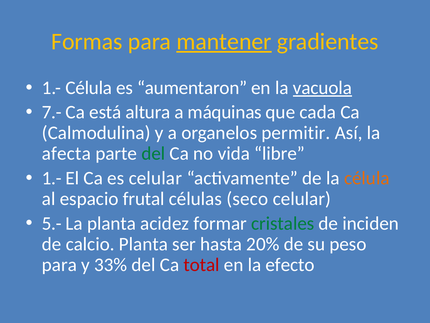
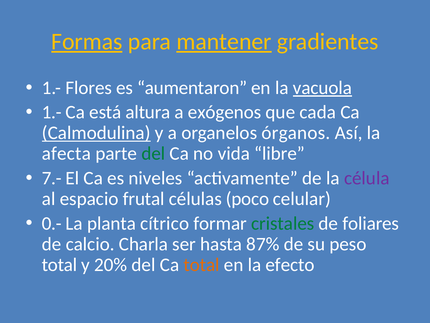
Formas underline: none -> present (87, 41)
1.- Célula: Célula -> Flores (89, 88)
7.-: 7.- -> 1.- (52, 112)
máquinas: máquinas -> exógenos (225, 112)
Calmodulina underline: none -> present (96, 133)
permitir: permitir -> órganos (296, 133)
1.-: 1.- -> 7.- (52, 178)
es celular: celular -> niveles (155, 178)
célula colour: orange -> purple (367, 178)
seco: seco -> poco (247, 199)
5.-: 5.- -> 0.- (52, 223)
acidez: acidez -> cítrico (165, 223)
inciden: inciden -> foliares (371, 223)
calcio Planta: Planta -> Charla (144, 244)
20%: 20% -> 87% (263, 244)
para: para -> total (59, 264)
33%: 33% -> 20% (111, 264)
total colour: red -> orange (202, 264)
